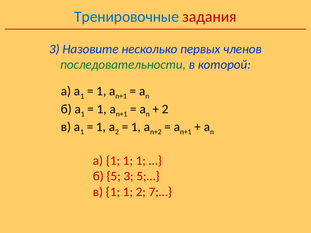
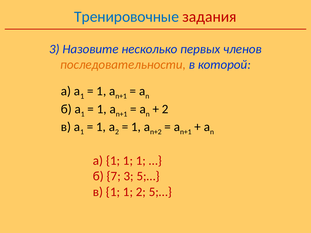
последовательности colour: green -> orange (123, 65)
5: 5 -> 7 (114, 176)
2 7;…: 7;… -> 5;… (160, 192)
